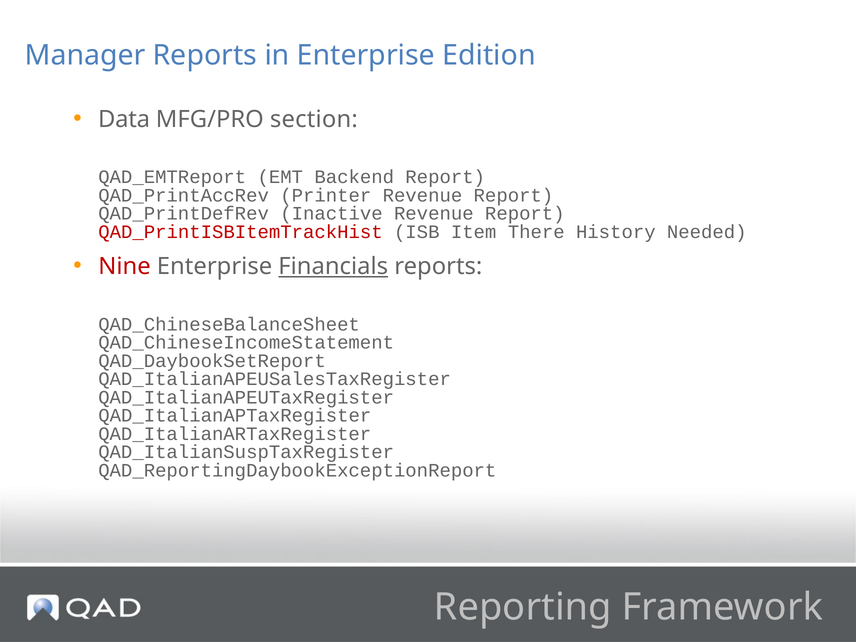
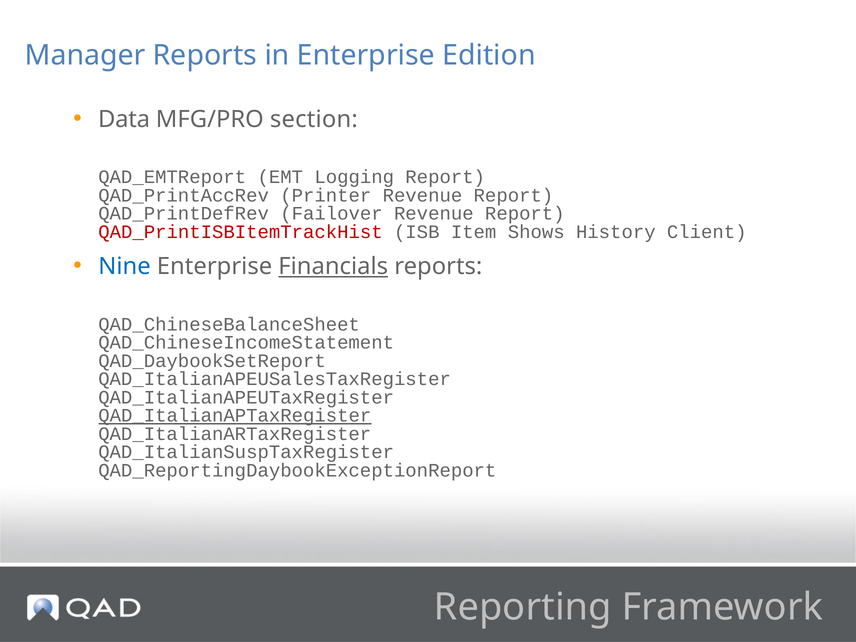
Backend: Backend -> Logging (354, 177)
Inactive: Inactive -> Failover (332, 214)
There: There -> Shows (536, 232)
Needed: Needed -> Client (707, 232)
Nine colour: red -> blue (125, 266)
QAD_ItalianAPTaxRegister underline: none -> present (235, 416)
